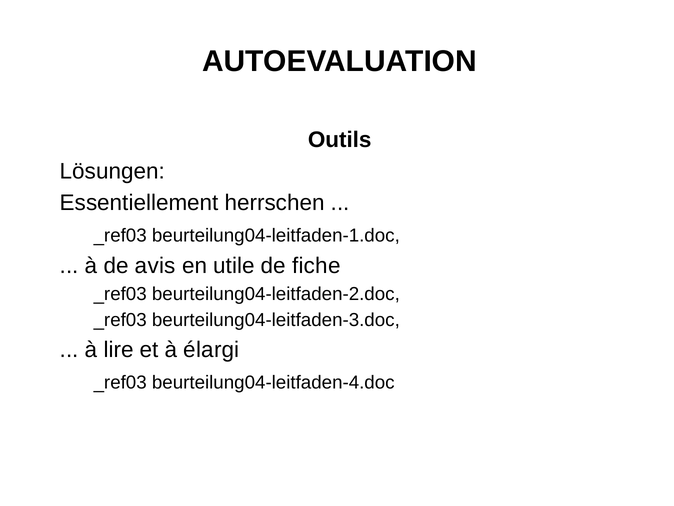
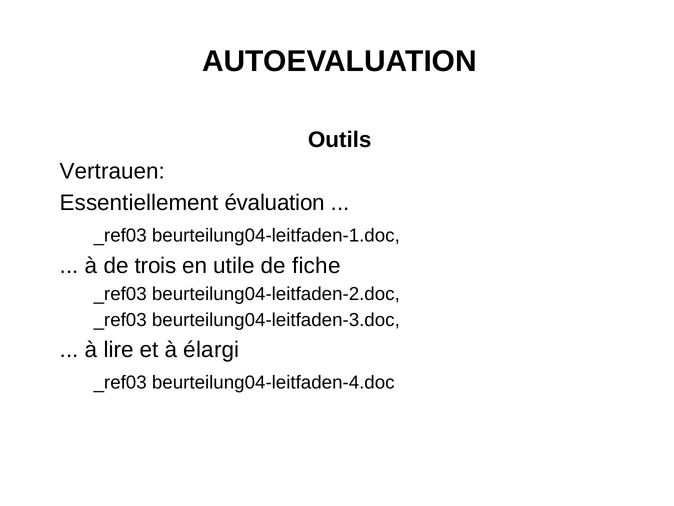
Lösungen: Lösungen -> Vertrauen (112, 171)
herrschen: herrschen -> évaluation (275, 203)
avis: avis -> trois (156, 266)
